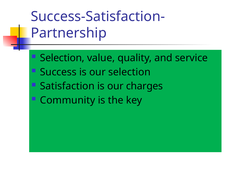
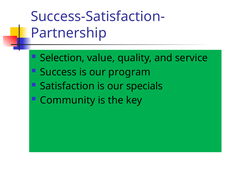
our selection: selection -> program (129, 72)
charges: charges -> specials (145, 86)
